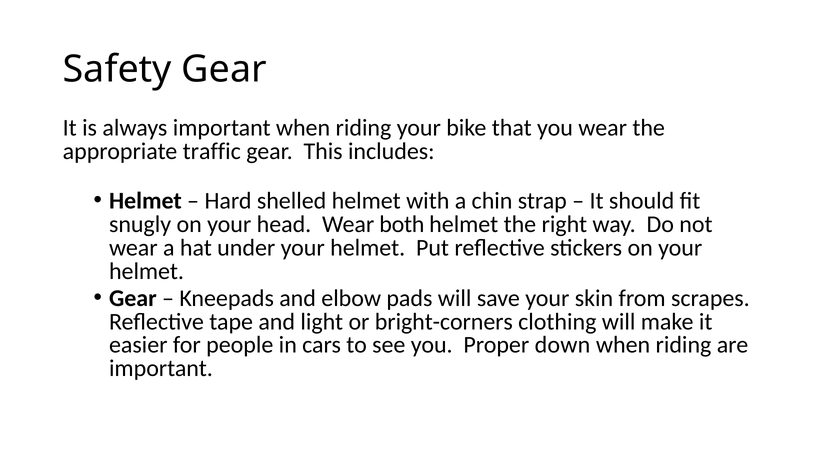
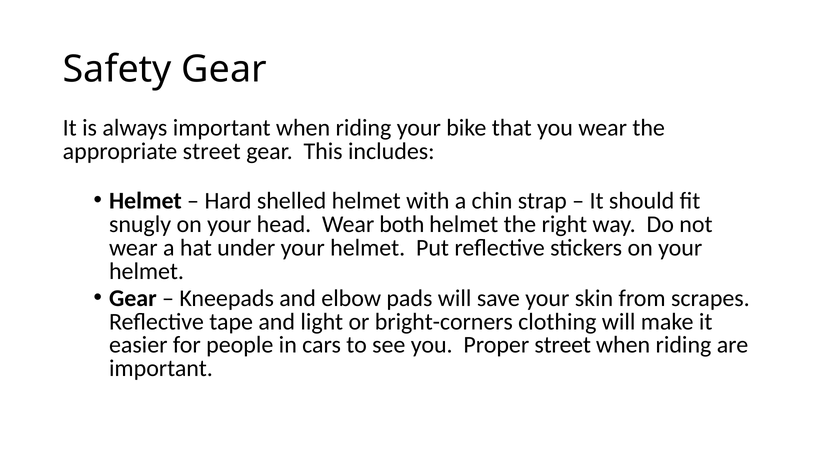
appropriate traffic: traffic -> street (212, 151)
Proper down: down -> street (563, 345)
